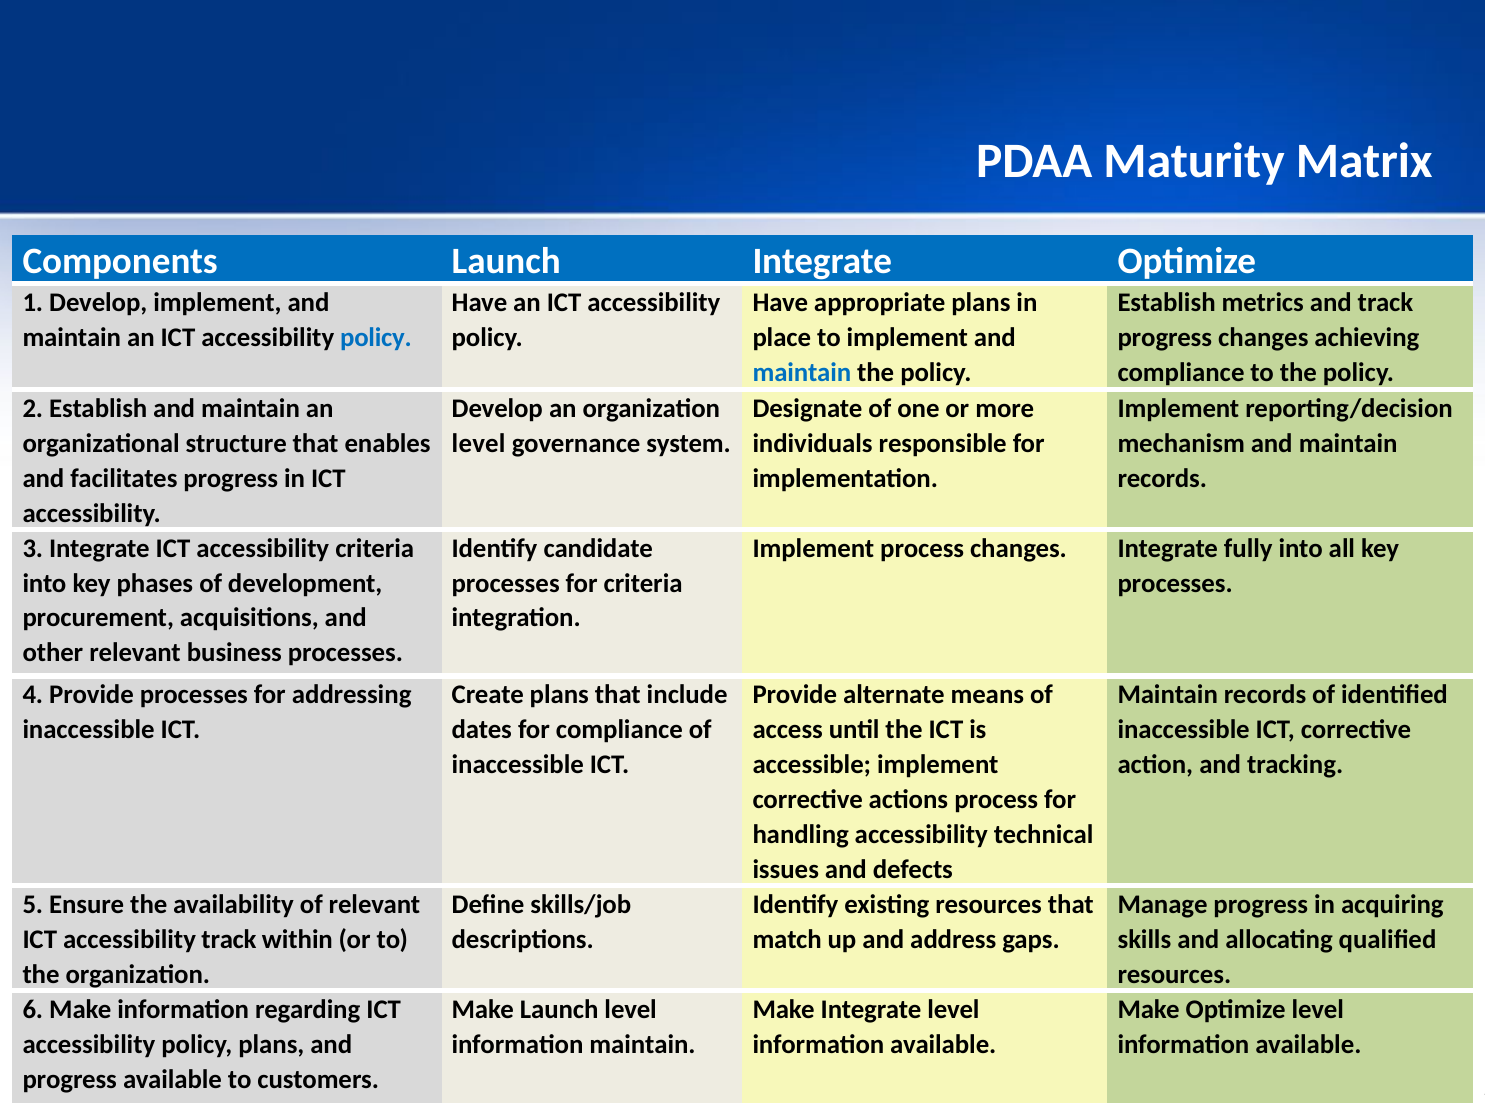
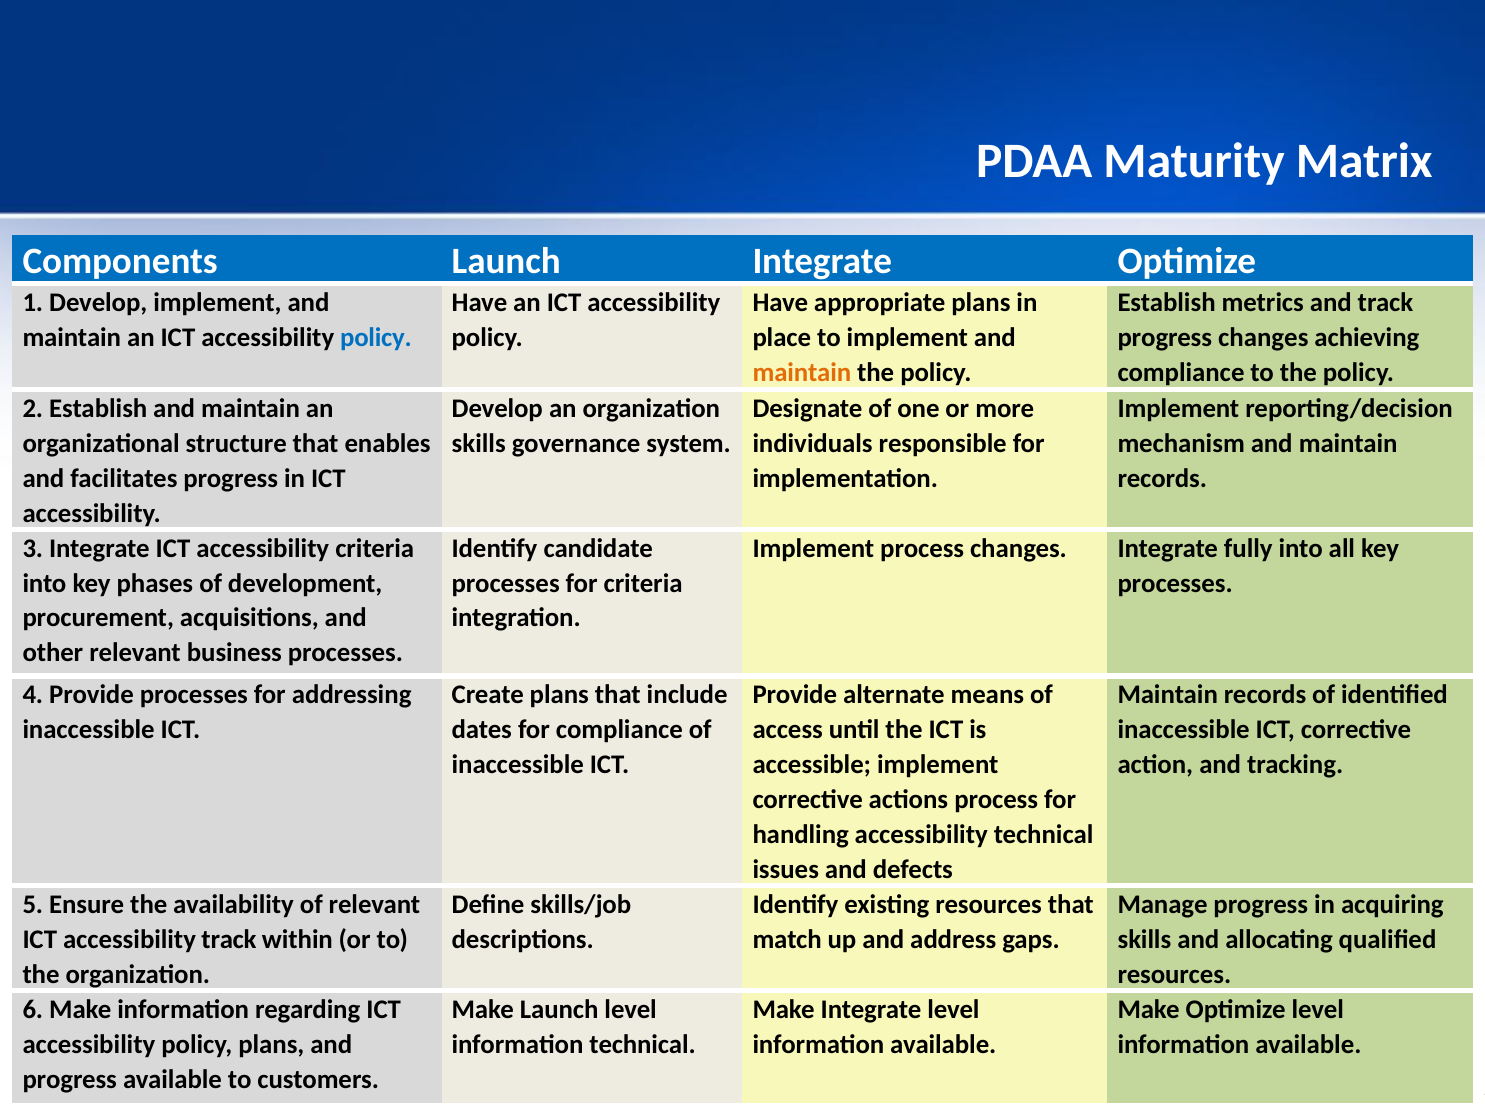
maintain colour: blue -> orange (802, 373)
level: level -> skills (479, 443)
information maintain: maintain -> technical (643, 1044)
